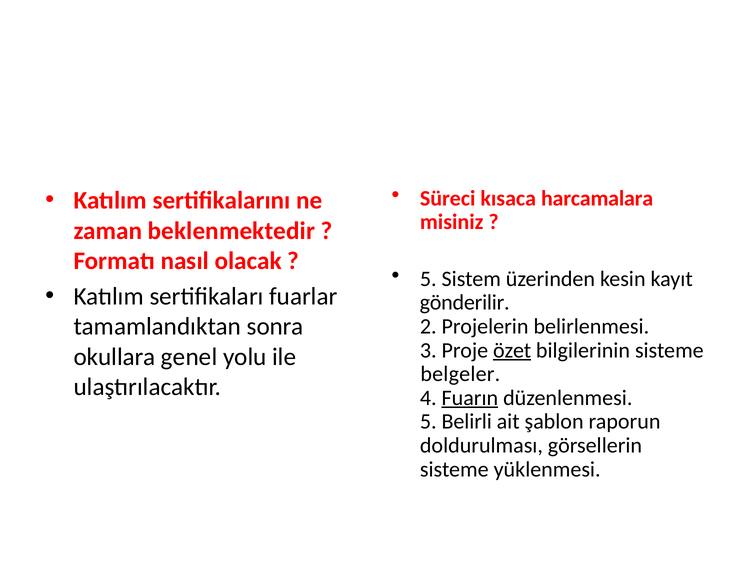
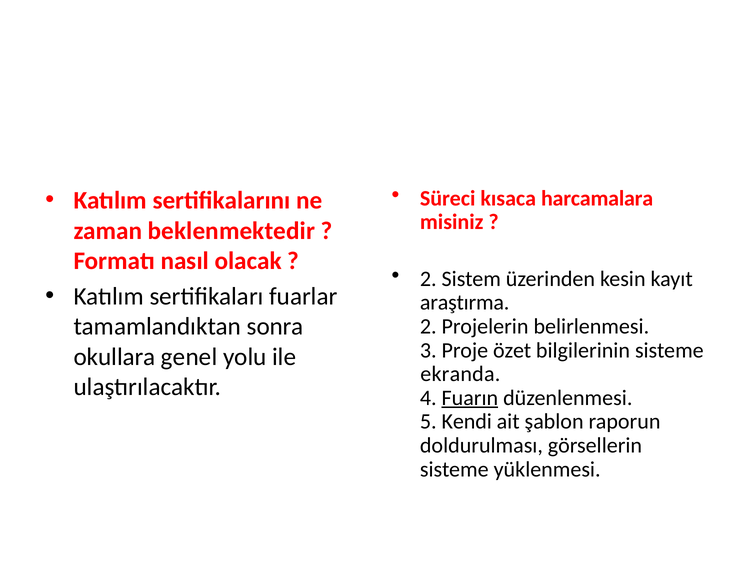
5: 5 -> 2 (428, 279)
gönderilir: gönderilir -> araştırma (465, 303)
özet underline: present -> none (512, 350)
belgeler: belgeler -> ekranda (460, 374)
Belirli: Belirli -> Kendi (467, 422)
